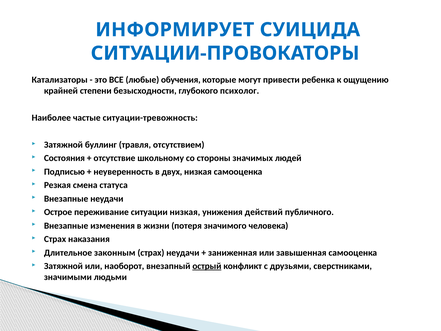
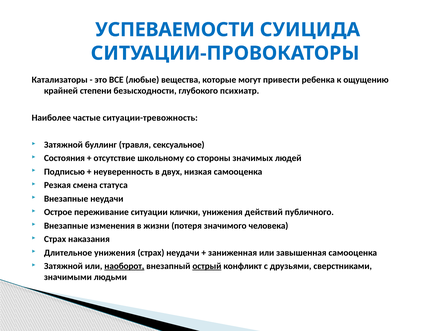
ИНФОРМИРУЕТ: ИНФОРМИРУЕТ -> УСПЕВАЕМОСТИ (175, 30)
обучения: обучения -> вещества (181, 80)
психолог: психолог -> психиатр (240, 91)
отсутствием: отсутствием -> сексуальное (179, 145)
ситуации низкая: низкая -> клички (185, 212)
Длительное законным: законным -> унижения (115, 252)
наоборот underline: none -> present (124, 266)
